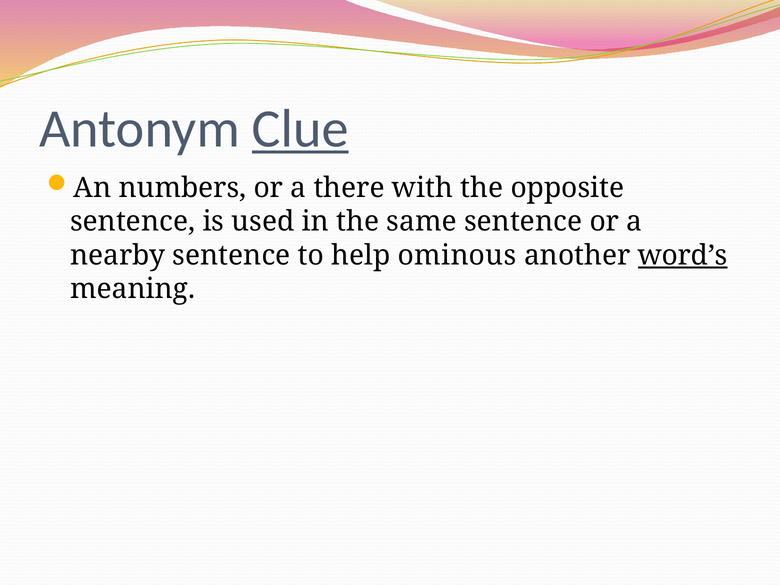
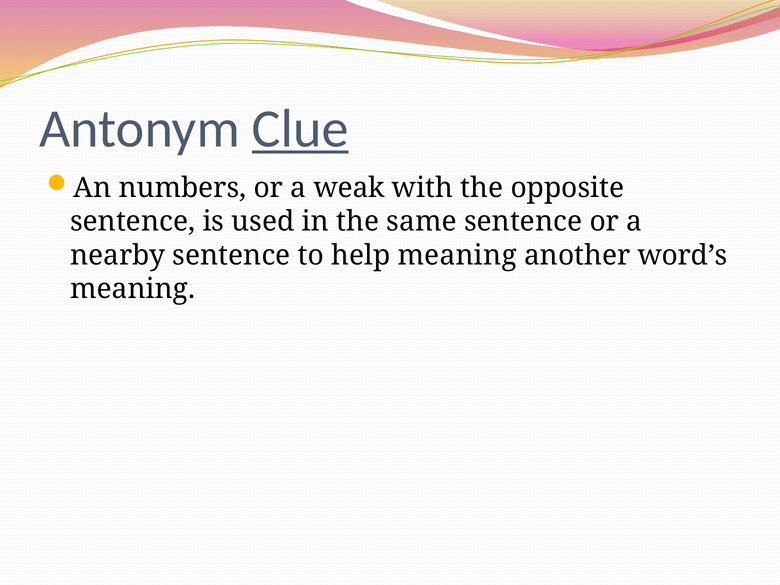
there: there -> weak (349, 188)
help ominous: ominous -> meaning (457, 255)
word’s underline: present -> none (683, 255)
